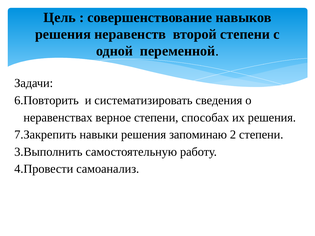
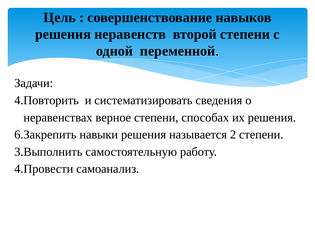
6.Повторить: 6.Повторить -> 4.Повторить (47, 100)
7.Закрепить: 7.Закрепить -> 6.Закрепить (45, 135)
запоминаю: запоминаю -> называется (198, 135)
